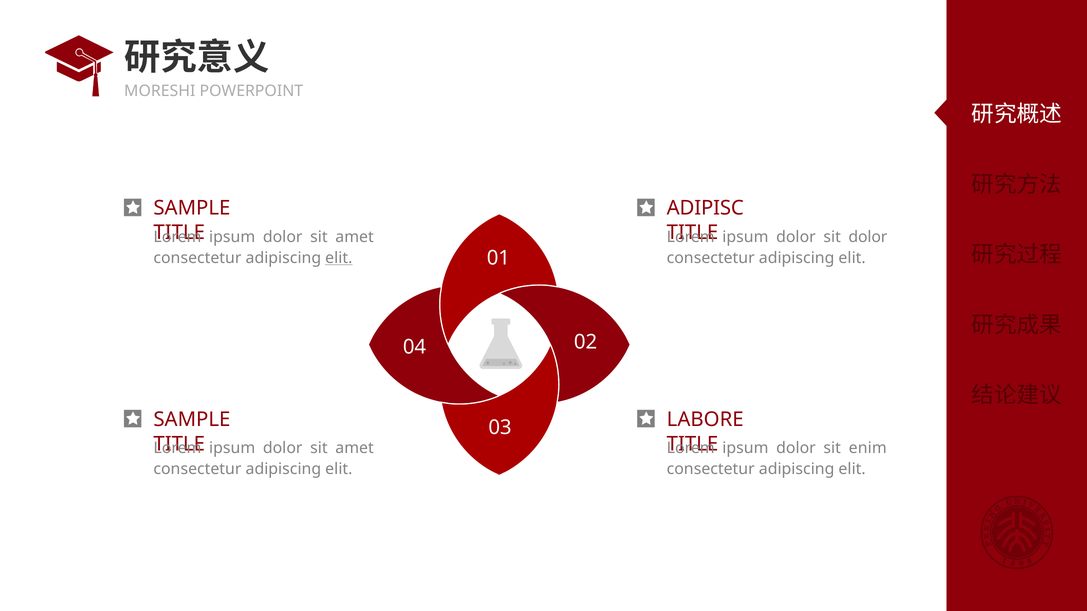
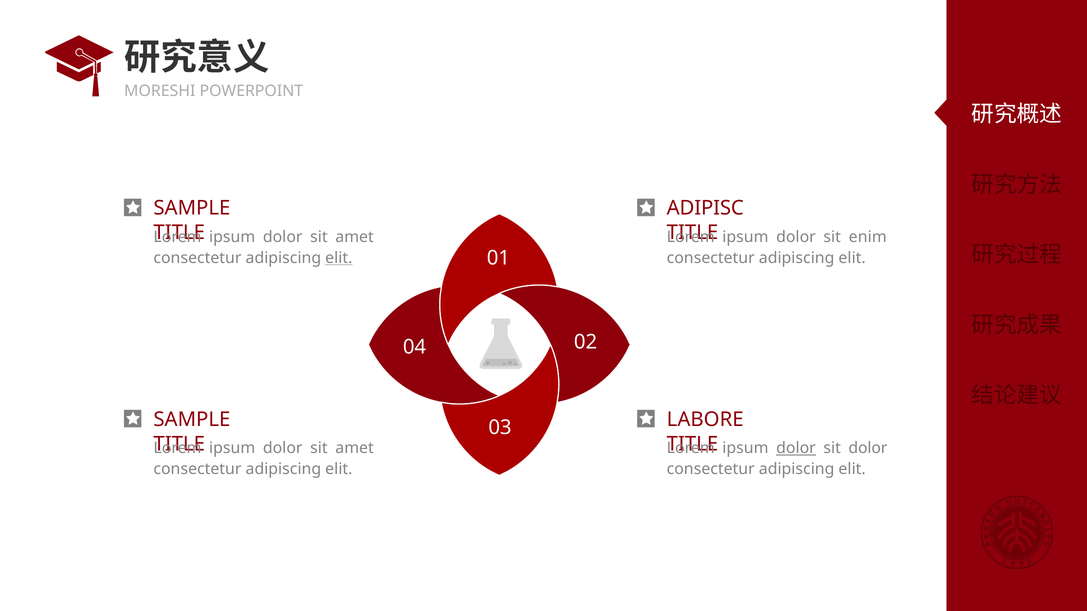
sit dolor: dolor -> enim (868, 237)
dolor underline: none -> present (796, 448)
sit enim: enim -> dolor (868, 448)
